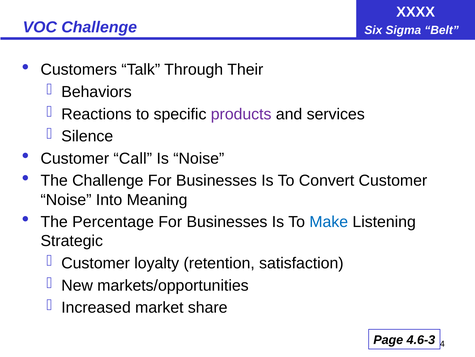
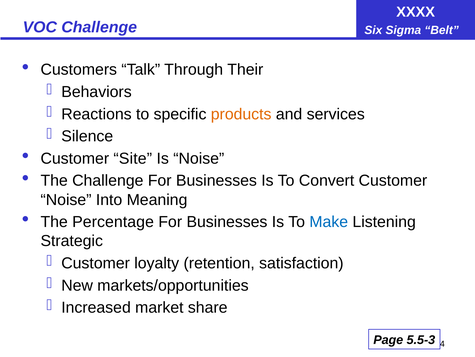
products colour: purple -> orange (241, 114)
Call: Call -> Site (133, 158)
4.6-3: 4.6-3 -> 5.5-3 (421, 339)
